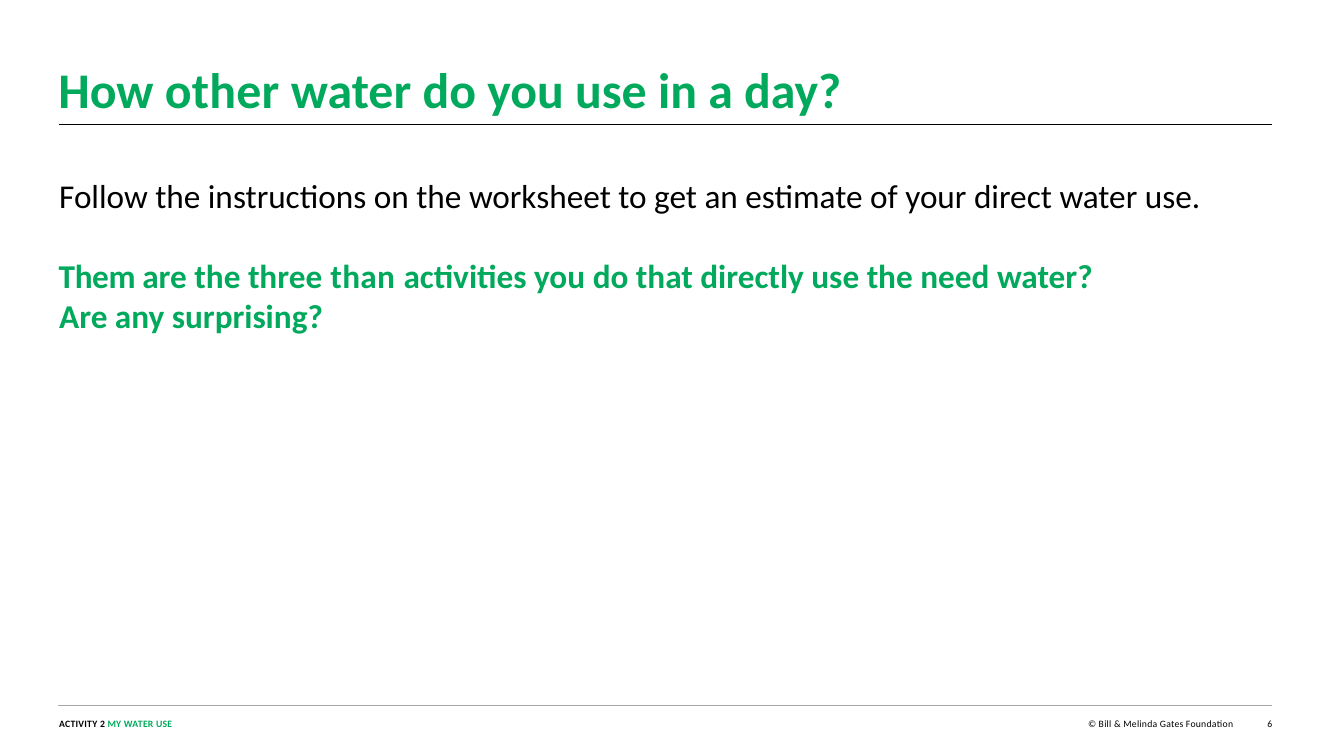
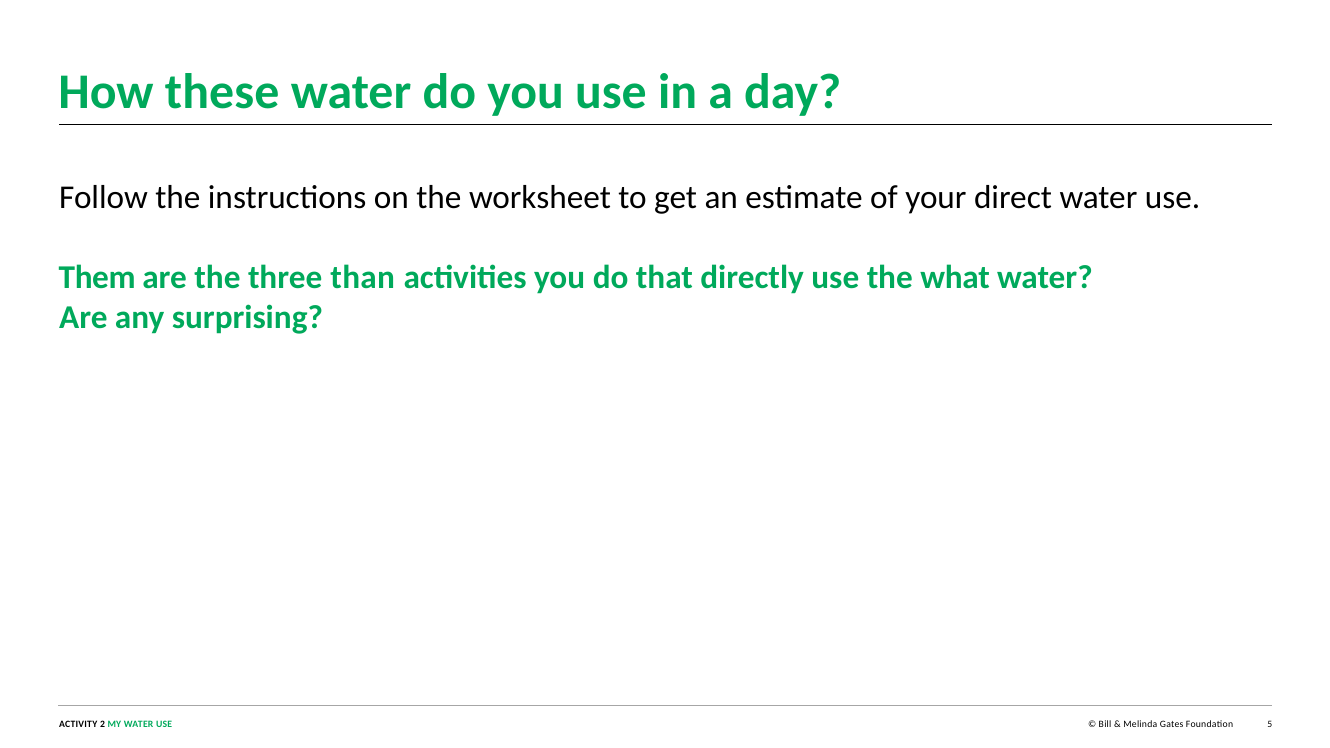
other: other -> these (222, 92)
need: need -> what (955, 277)
6: 6 -> 5 (1270, 724)
